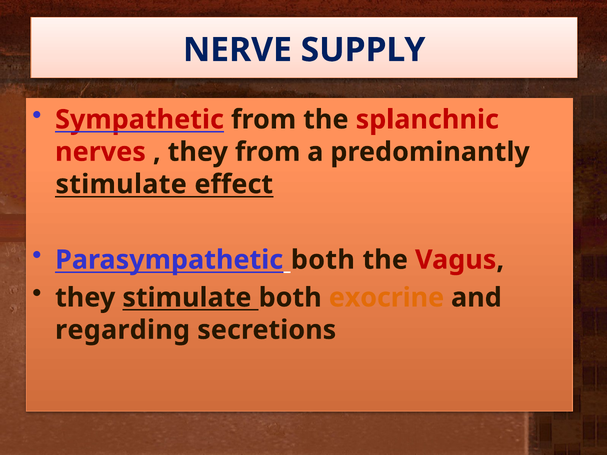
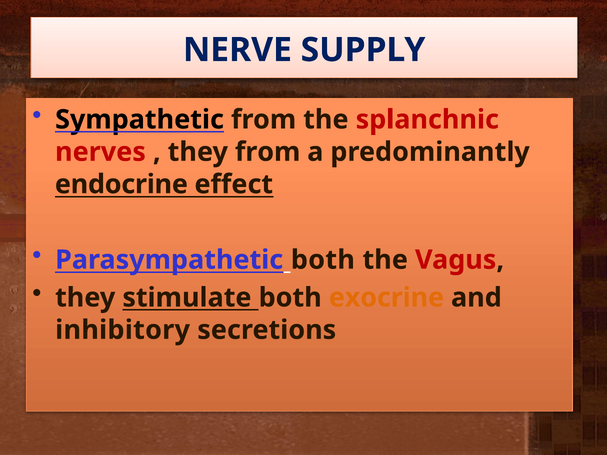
Sympathetic colour: red -> black (140, 120)
stimulate: stimulate -> endocrine (121, 184)
regarding: regarding -> inhibitory (123, 330)
